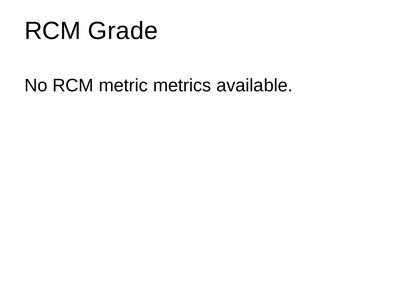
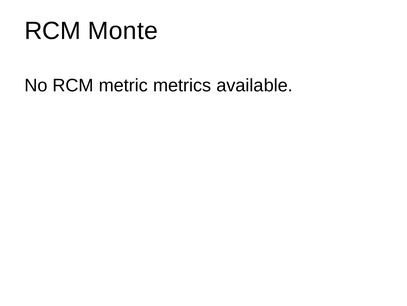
Grade: Grade -> Monte (123, 31)
